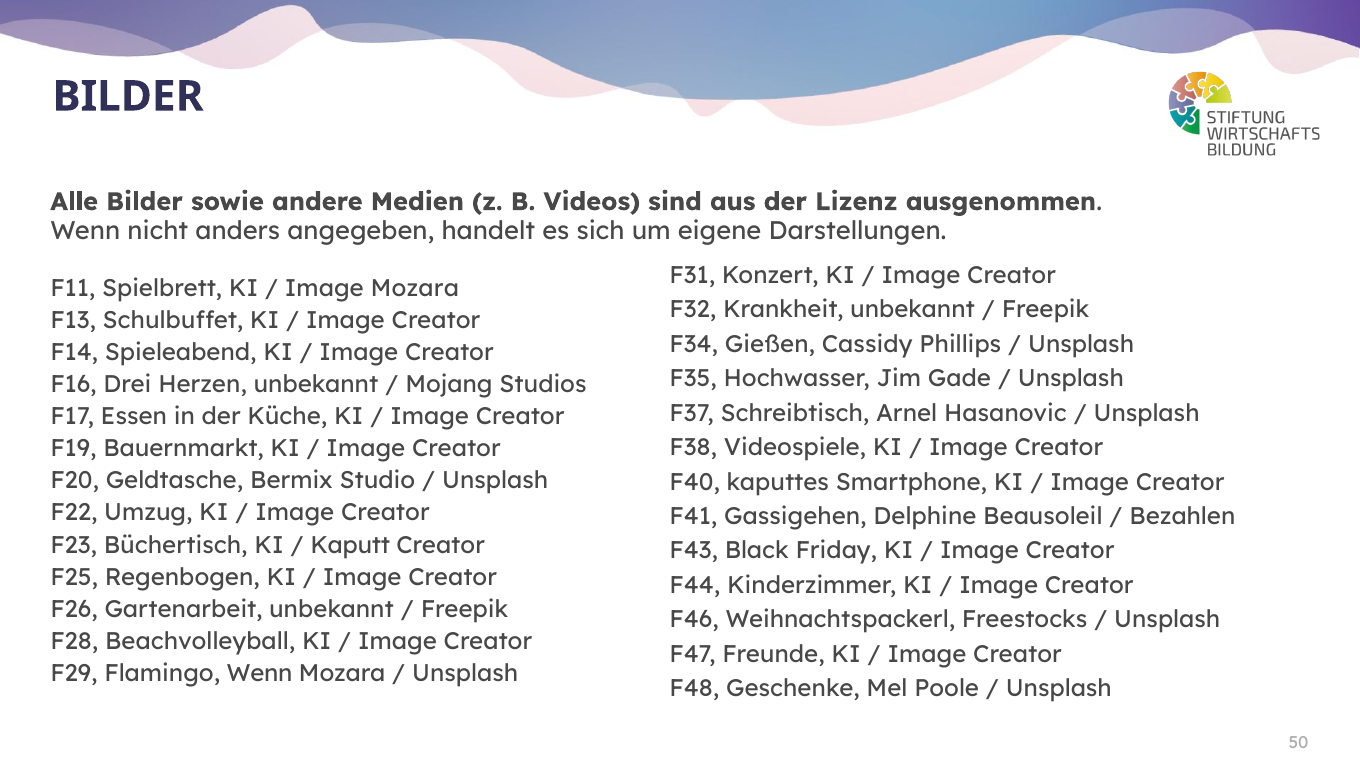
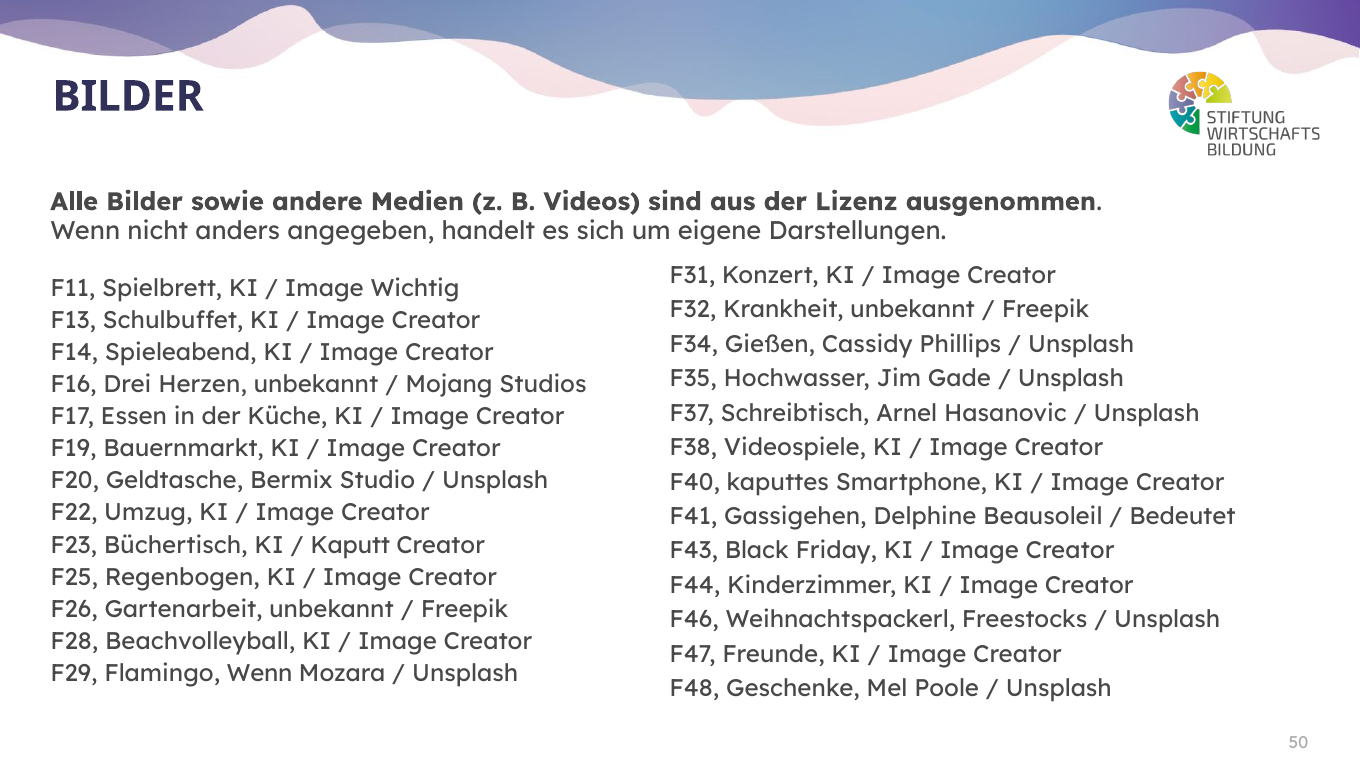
Image Mozara: Mozara -> Wichtig (415, 288)
Bezahlen: Bezahlen -> Bedeutet (1182, 517)
